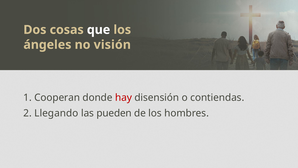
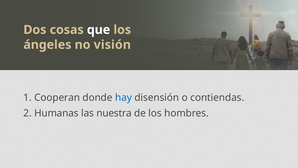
hay colour: red -> blue (123, 97)
Llegando: Llegando -> Humanas (56, 113)
pueden: pueden -> nuestra (114, 113)
